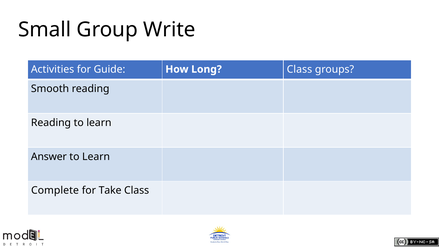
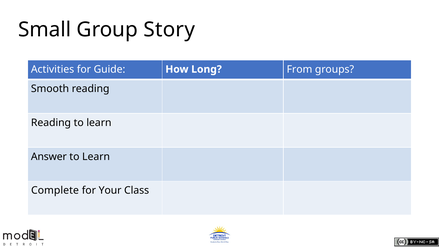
Write: Write -> Story (169, 30)
Long Class: Class -> From (300, 69)
Take: Take -> Your (110, 190)
